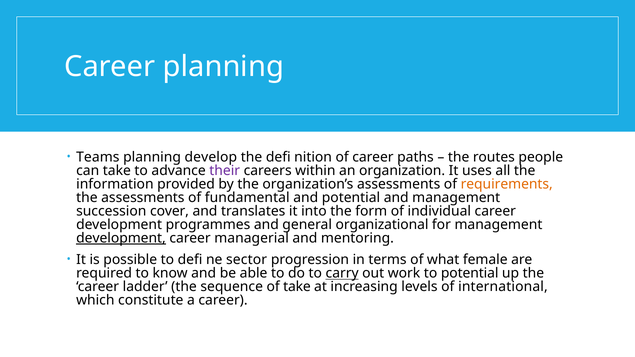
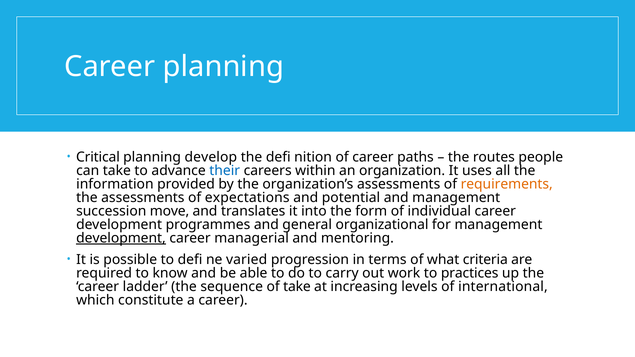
Teams: Teams -> Critical (98, 157)
their colour: purple -> blue (225, 171)
fundamental: fundamental -> expectations (247, 198)
cover: cover -> move (170, 211)
sector: sector -> varied (247, 260)
female: female -> criteria (485, 260)
carry underline: present -> none (342, 273)
to potential: potential -> practices (470, 273)
